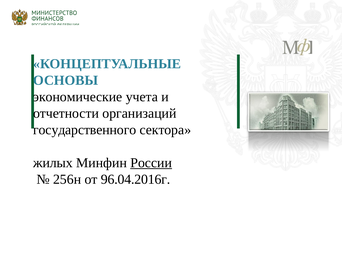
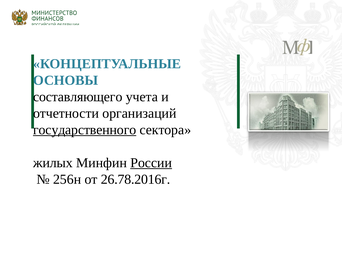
экономические: экономические -> составляющего (78, 97)
государственного underline: none -> present (85, 130)
96.04.2016г: 96.04.2016г -> 26.78.2016г (136, 180)
